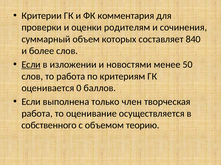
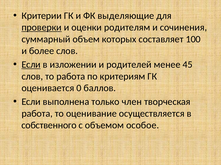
комментария: комментария -> выделяющие (126, 16)
проверки underline: none -> present (42, 28)
840: 840 -> 100 (193, 39)
новостями: новостями -> родителей (129, 65)
50: 50 -> 45 (188, 65)
теорию: теорию -> особое (143, 126)
